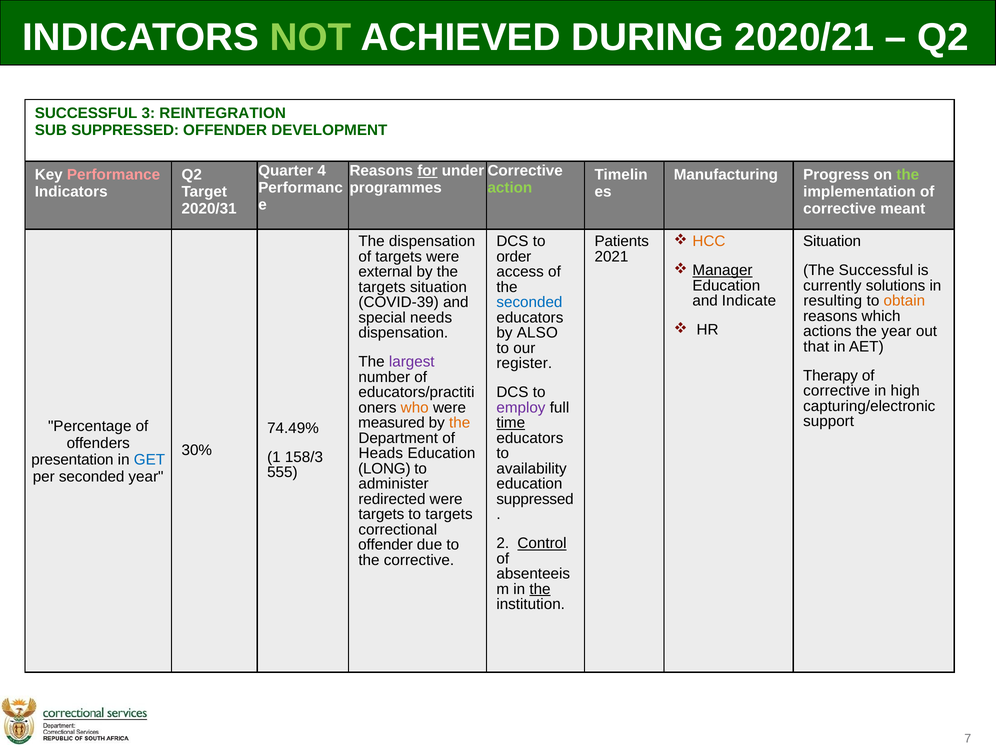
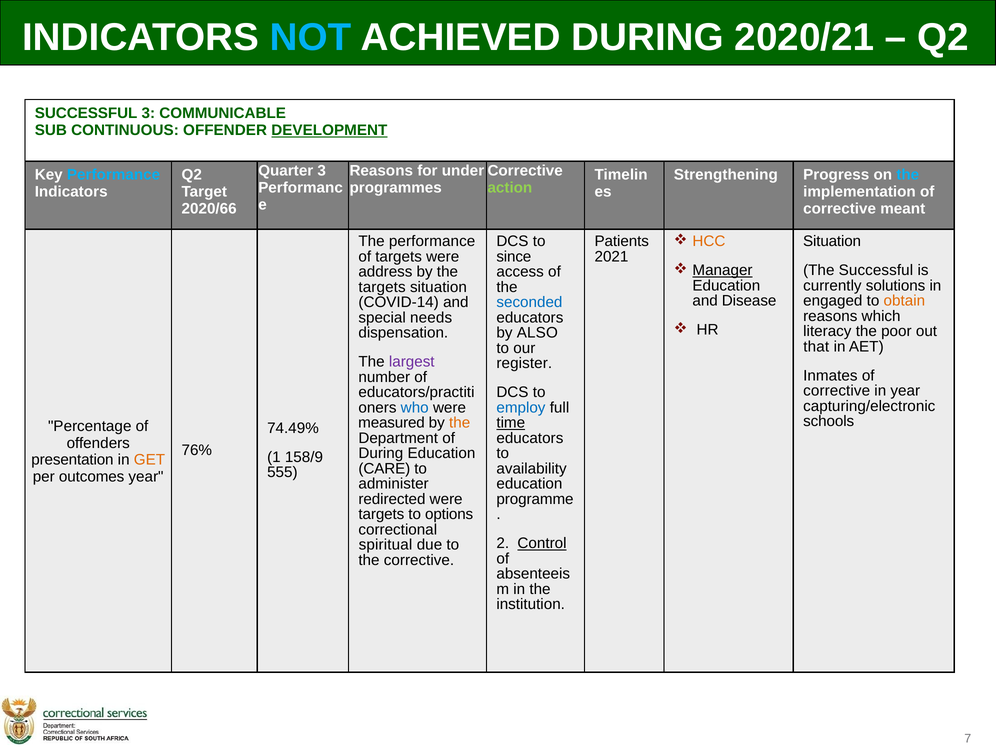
NOT colour: light green -> light blue (311, 37)
REINTEGRATION: REINTEGRATION -> COMMUNICABLE (223, 113)
SUB SUPPRESSED: SUPPRESSED -> CONTINUOUS (125, 130)
DEVELOPMENT underline: none -> present (329, 130)
Quarter 4: 4 -> 3 (322, 171)
for underline: present -> none (427, 171)
Performance colour: pink -> light blue (114, 175)
Manufacturing: Manufacturing -> Strengthening (726, 175)
the colour: light green -> light blue (908, 175)
2020/31: 2020/31 -> 2020/66 (209, 209)
The dispensation: dispensation -> performance (432, 241)
order: order -> since (514, 257)
external: external -> address (385, 272)
Indicate: Indicate -> Disease (749, 301)
resulting: resulting -> engaged (833, 301)
COVID-39: COVID-39 -> COVID-14 (399, 302)
actions: actions -> literacy (827, 331)
the year: year -> poor (896, 331)
Therapy: Therapy -> Inmates (830, 376)
in high: high -> year (905, 391)
who colour: orange -> blue (415, 408)
employ colour: purple -> blue (521, 408)
support: support -> schools (829, 421)
30%: 30% -> 76% (197, 450)
Heads: Heads -> During (381, 453)
158/3: 158/3 -> 158/9 (304, 457)
GET colour: blue -> orange (149, 460)
LONG: LONG -> CARE (384, 469)
per seconded: seconded -> outcomes (92, 477)
suppressed: suppressed -> programme (535, 499)
to targets: targets -> options (449, 514)
offender: offender -> spiritual (385, 545)
the underline: present -> none (540, 589)
